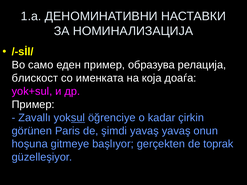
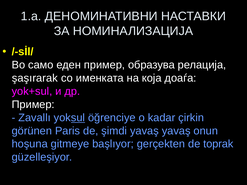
блискост: блискост -> şaşırarak (35, 78)
